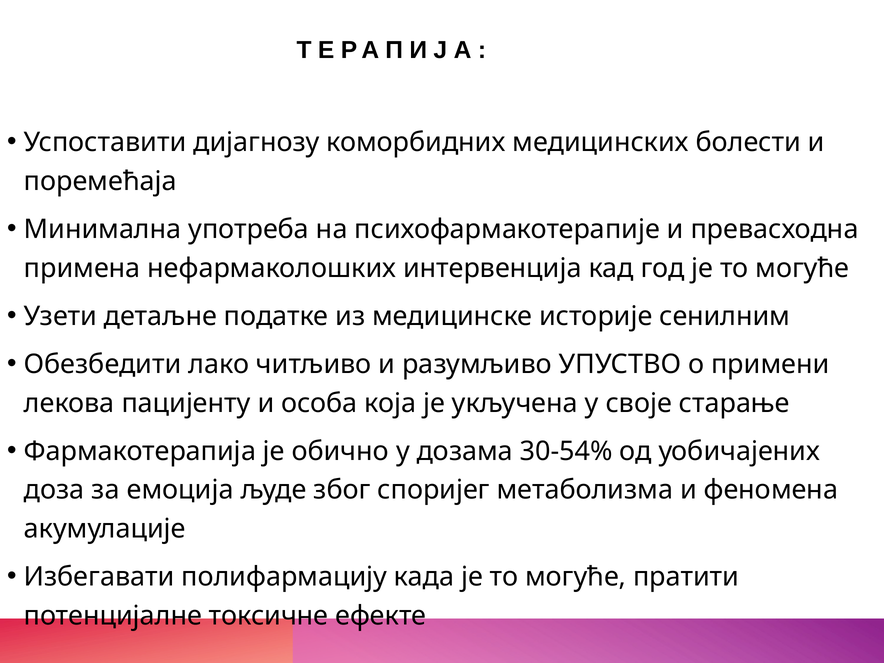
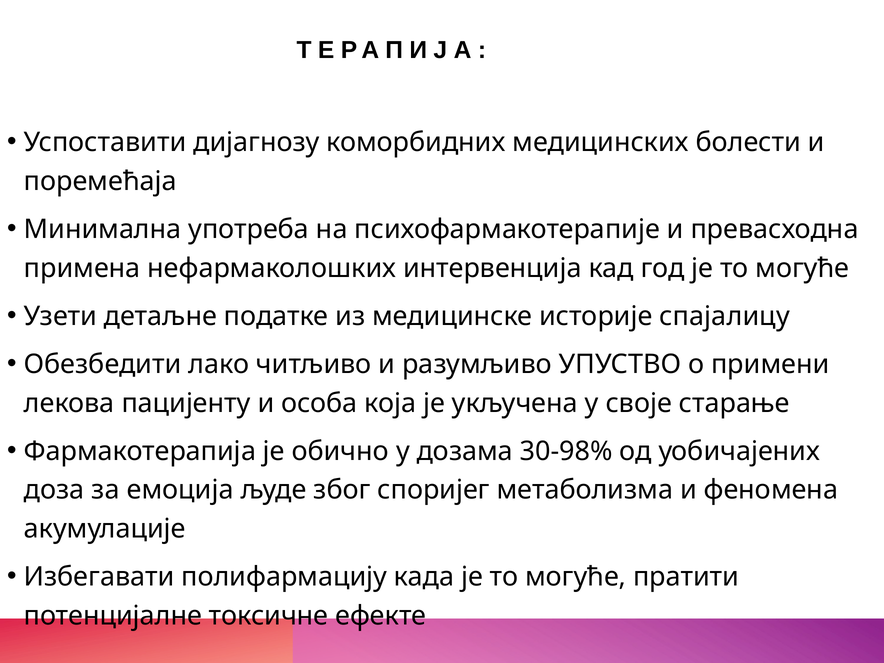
сенилним: сенилним -> спајалицу (725, 316)
30-54%: 30-54% -> 30-98% (566, 451)
